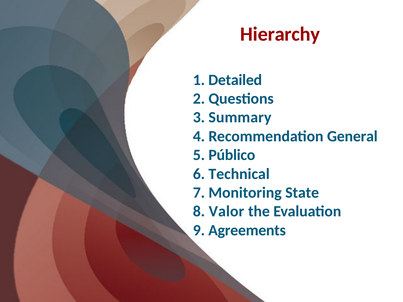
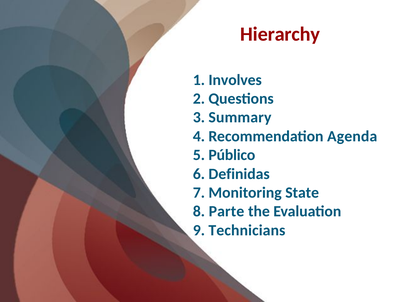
Detailed: Detailed -> Involves (235, 80)
General: General -> Agenda (352, 136)
Technical: Technical -> Definidas (239, 174)
Valor: Valor -> Parte (226, 212)
Agreements: Agreements -> Technicians (247, 230)
